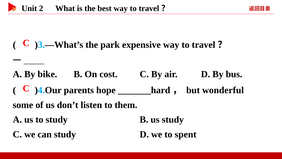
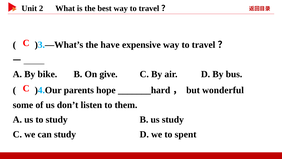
park: park -> have (110, 45)
cost: cost -> give (109, 74)
